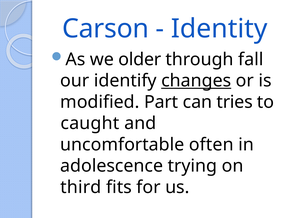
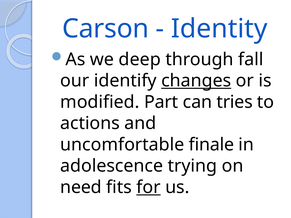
older: older -> deep (140, 59)
caught: caught -> actions (90, 123)
often: often -> finale (211, 145)
third: third -> need (81, 187)
for underline: none -> present (148, 187)
